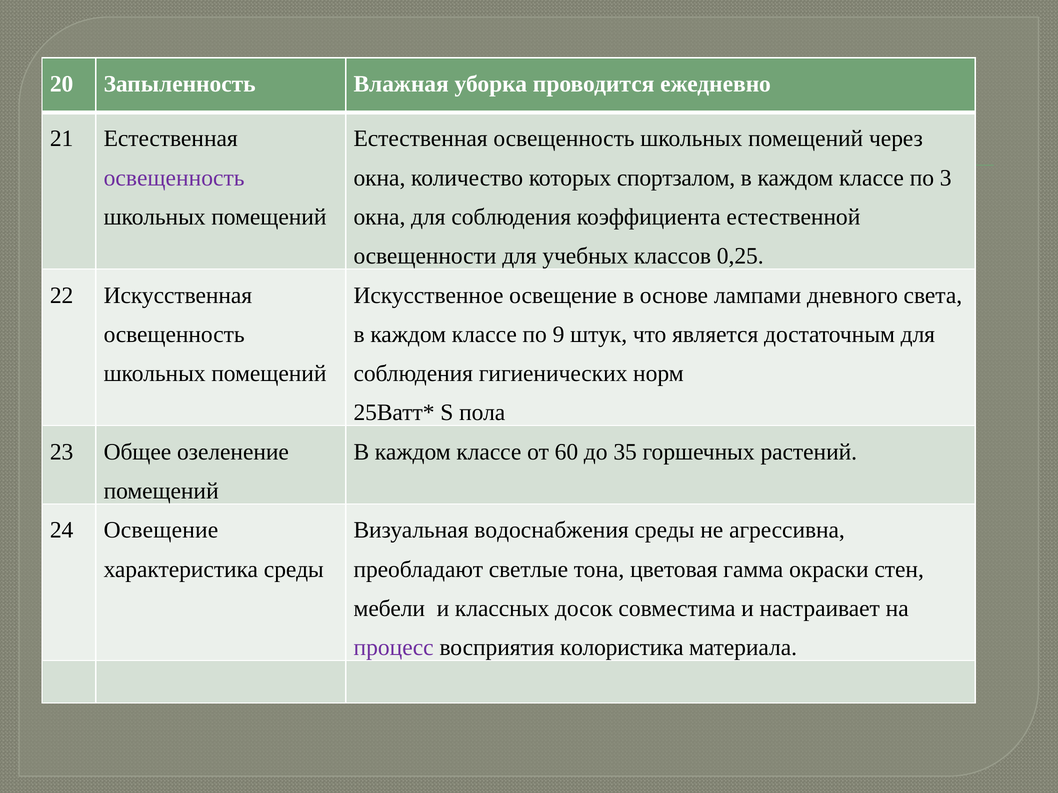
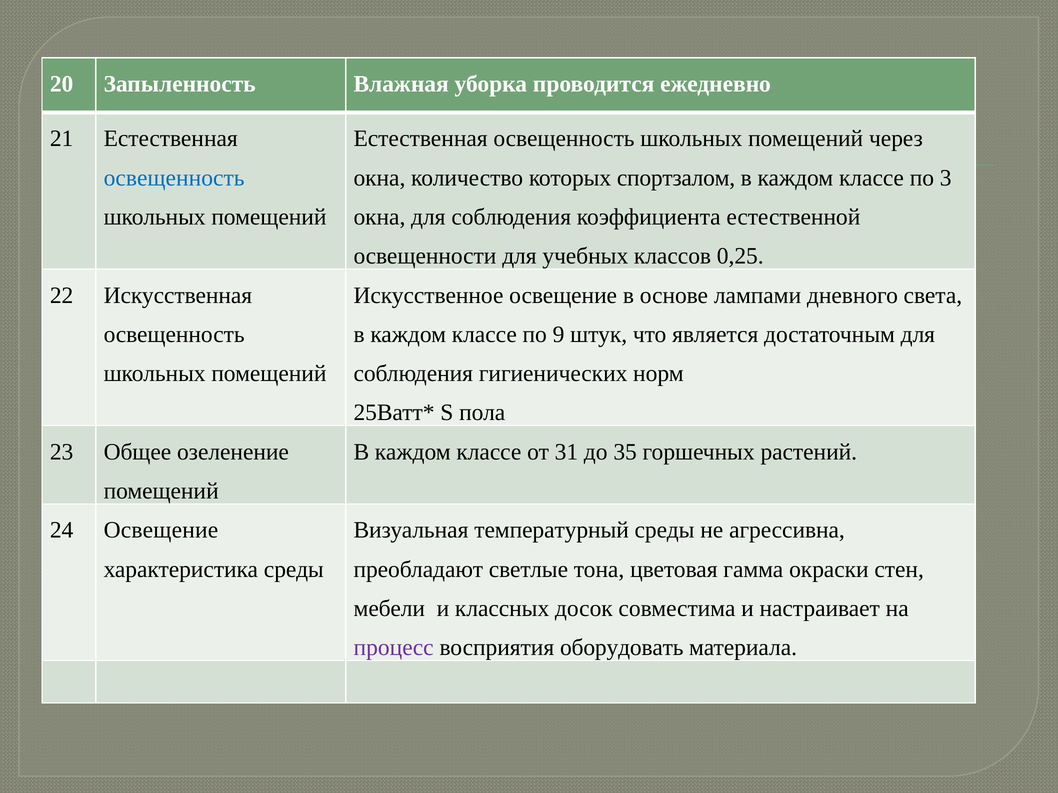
освещенность colour: purple -> blue (174, 178)
60: 60 -> 31 (566, 452)
водоснабжения: водоснабжения -> температурный (552, 530)
колористика: колористика -> оборудовать (622, 648)
